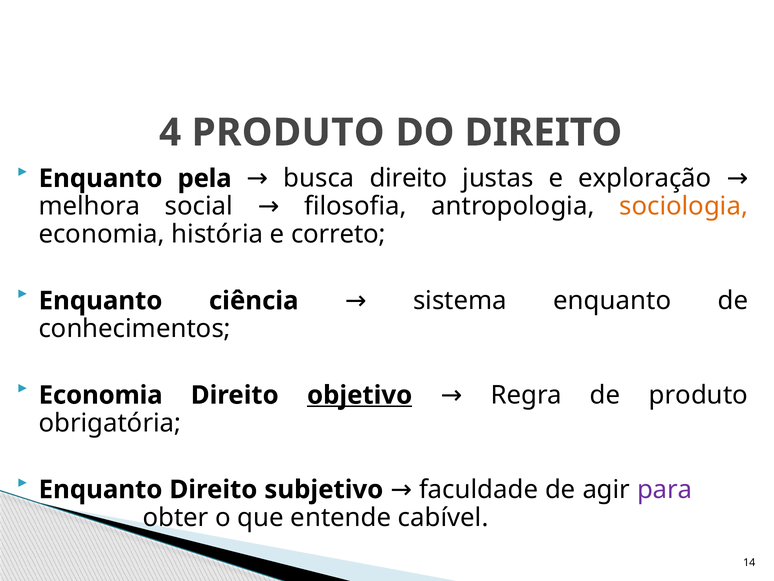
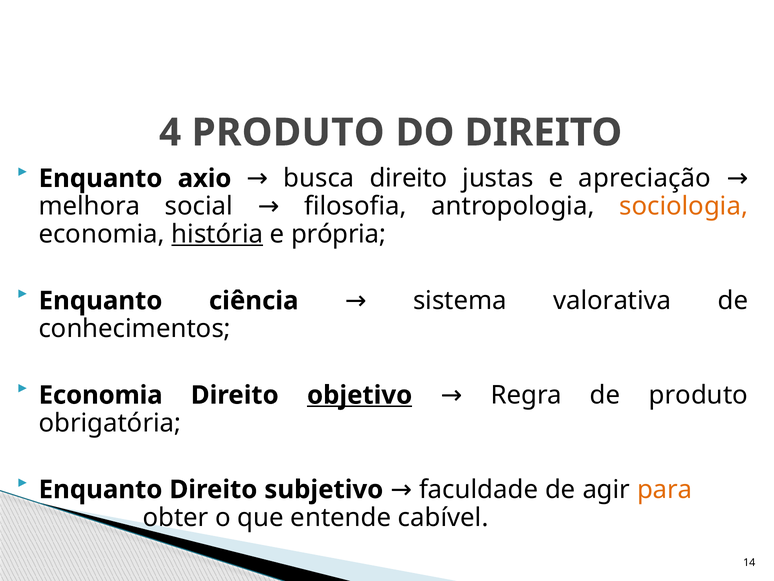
pela: pela -> axio (205, 178)
exploração: exploração -> apreciação (645, 178)
história underline: none -> present (217, 234)
correto: correto -> própria (338, 234)
sistema enquanto: enquanto -> valorativa (612, 301)
para colour: purple -> orange (665, 489)
